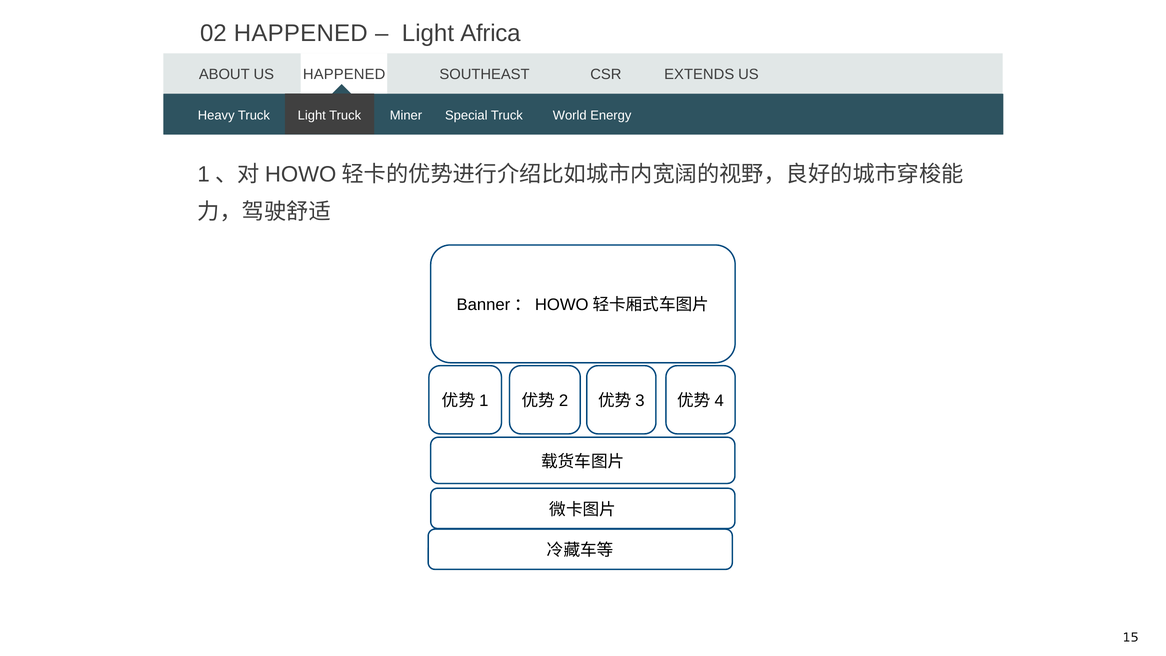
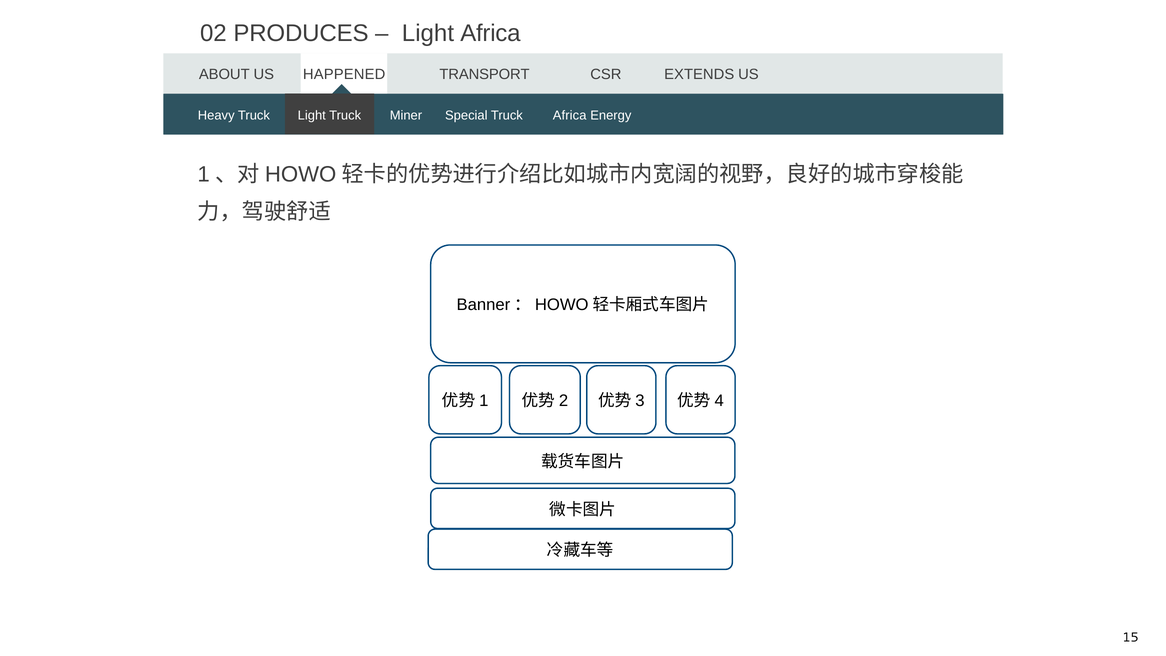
02 HAPPENED: HAPPENED -> PRODUCES (301, 33)
SOUTHEAST: SOUTHEAST -> TRANSPORT (485, 75)
World: World -> Africa (570, 115)
